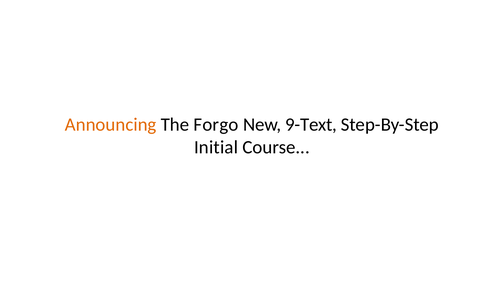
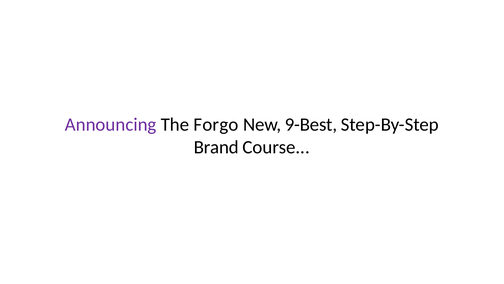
Announcing colour: orange -> purple (111, 124)
9-Text: 9-Text -> 9-Best (311, 124)
Initial: Initial -> Brand (216, 147)
